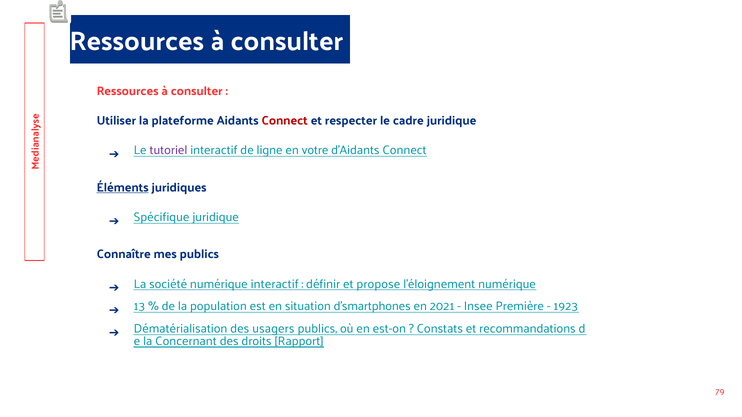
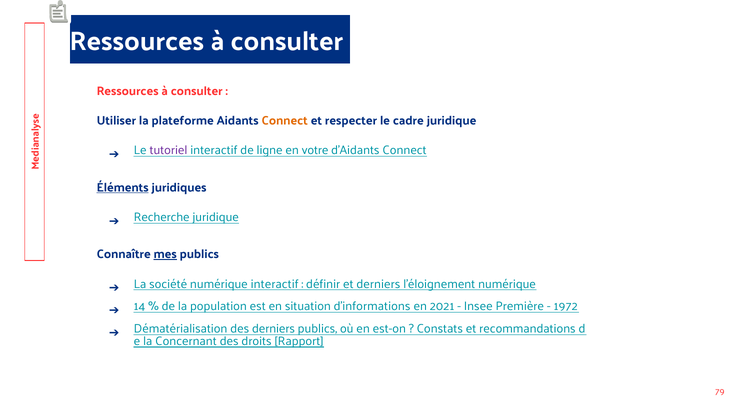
Connect colour: red -> orange (285, 121)
Spécifique: Spécifique -> Recherche (162, 217)
mes underline: none -> present (165, 255)
et propose: propose -> derniers (378, 284)
13: 13 -> 14 (140, 307)
d'smartphones: d'smartphones -> d'informations (372, 307)
1923: 1923 -> 1972 (566, 307)
des usagers: usagers -> derniers (273, 329)
